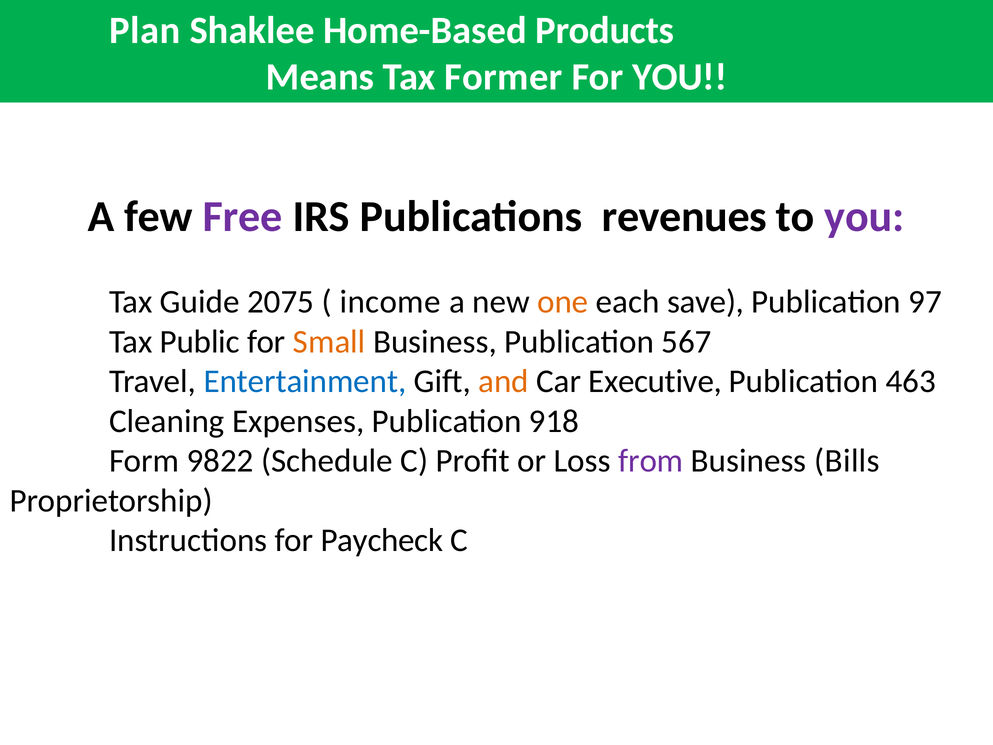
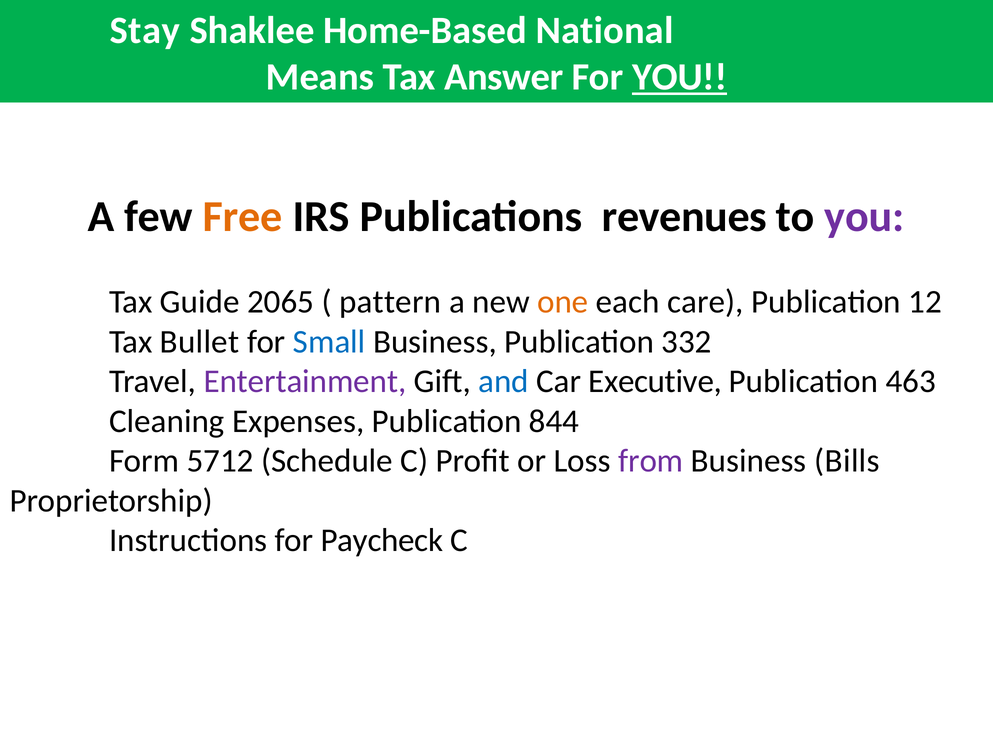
Plan: Plan -> Stay (145, 31)
Products: Products -> National (605, 31)
Former: Former -> Answer (504, 77)
YOU underline: none -> present (680, 77)
Free colour: purple -> orange (243, 217)
2075: 2075 -> 2065 (281, 302)
income: income -> pattern (390, 302)
save: save -> care (705, 302)
97: 97 -> 12 (925, 302)
Public: Public -> Bullet (200, 342)
Small colour: orange -> blue (329, 342)
567: 567 -> 332 (686, 342)
Entertainment colour: blue -> purple (305, 381)
and colour: orange -> blue (504, 381)
918: 918 -> 844 (554, 421)
9822: 9822 -> 5712 (220, 461)
